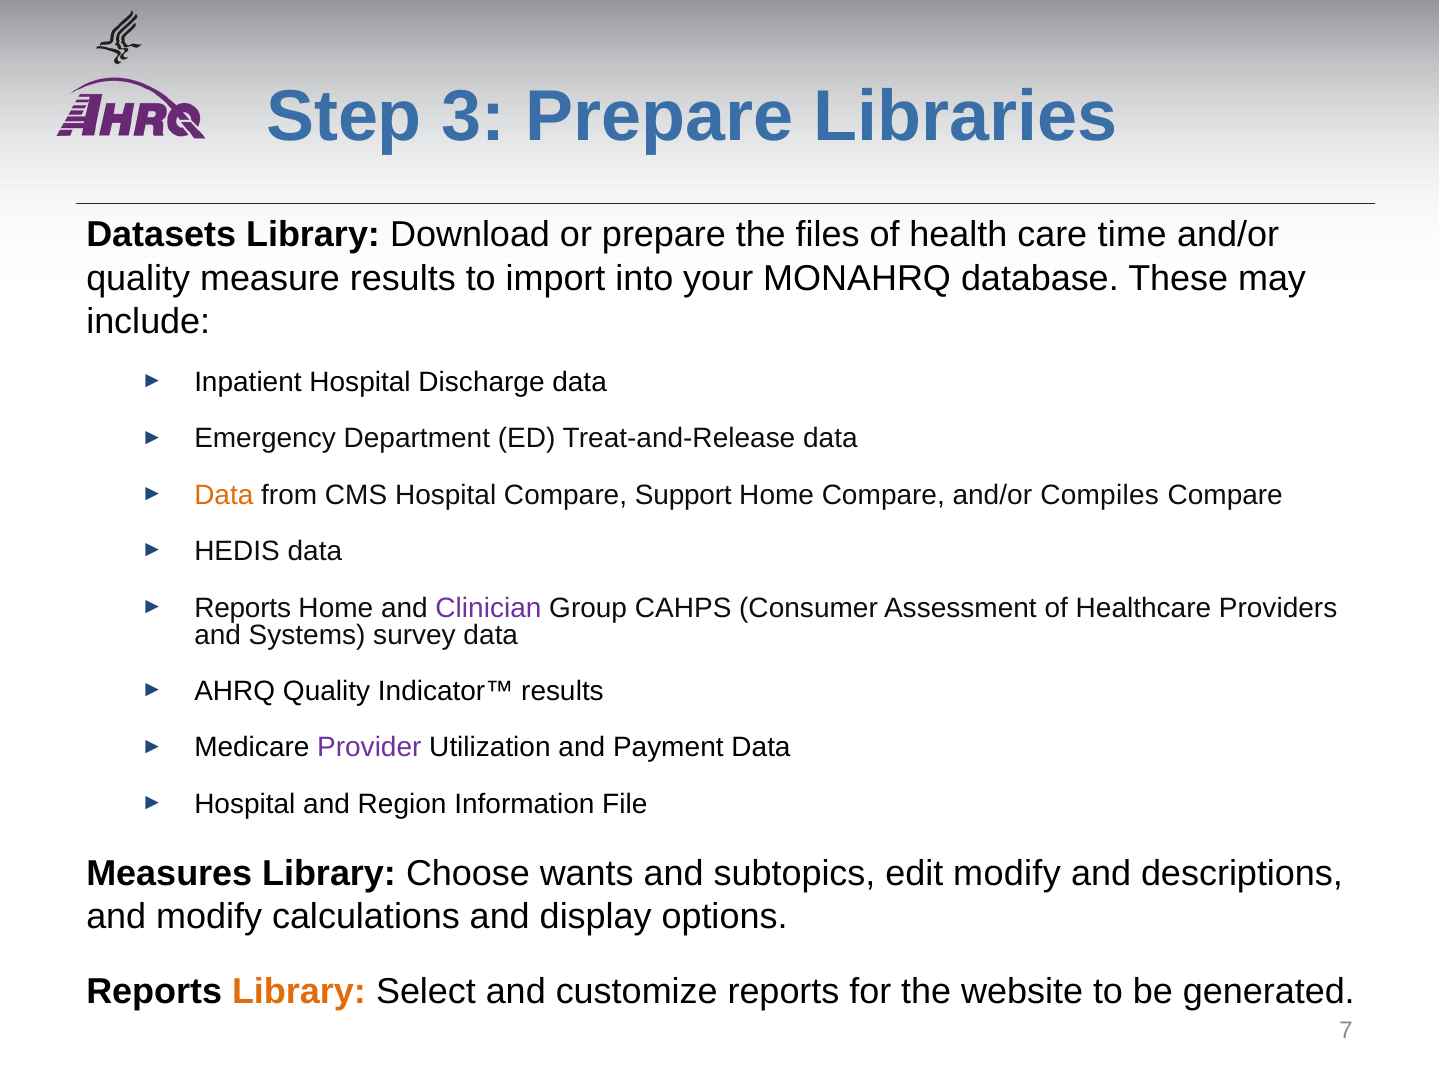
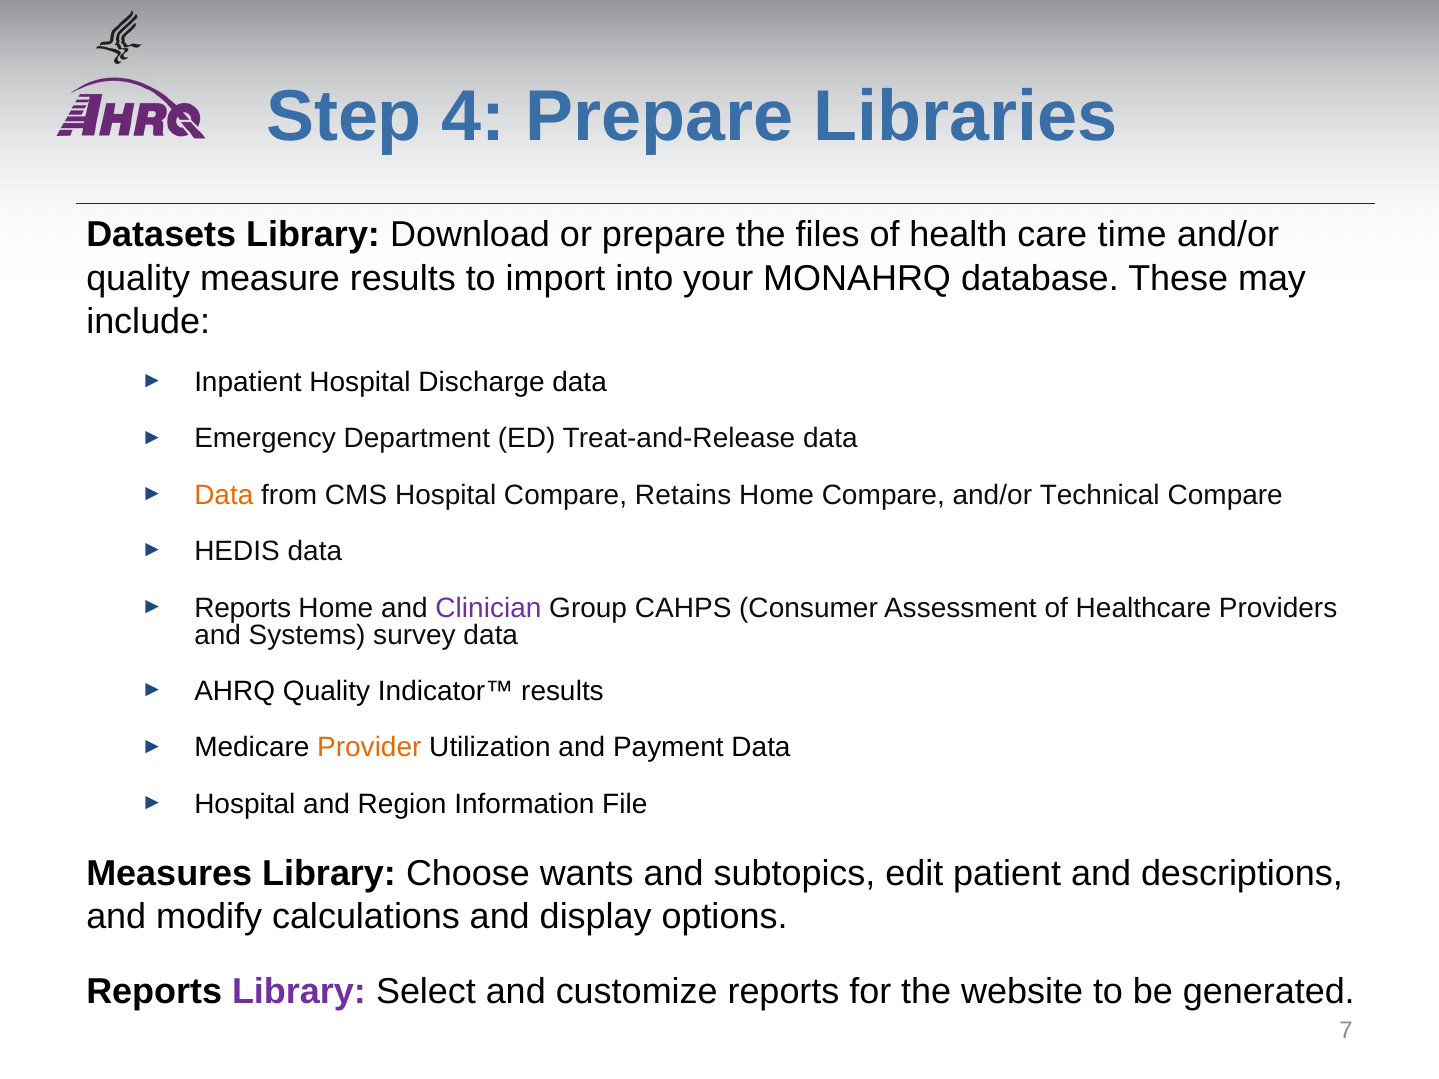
3: 3 -> 4 (474, 117)
Support: Support -> Retains (683, 495)
Compiles: Compiles -> Technical (1100, 495)
Provider colour: purple -> orange (369, 748)
edit modify: modify -> patient (1007, 874)
Library colour: orange -> purple (299, 992)
